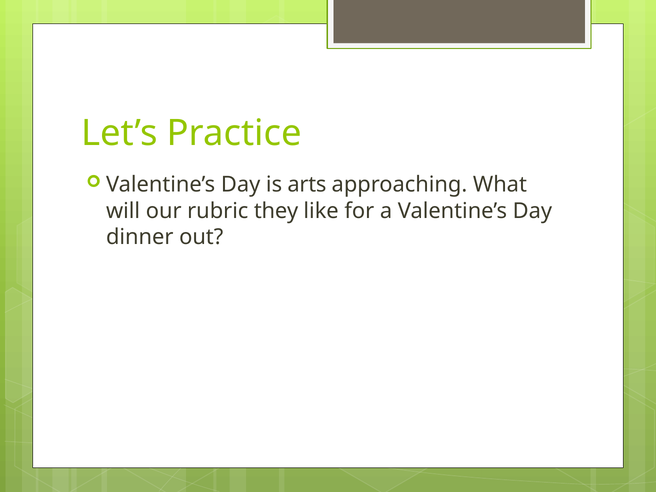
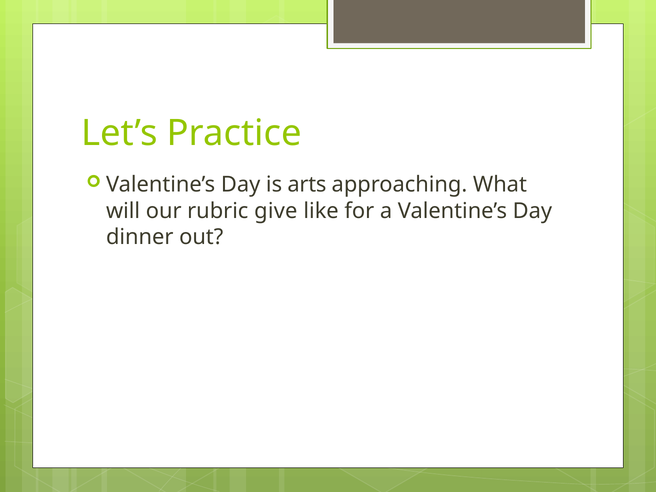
they: they -> give (276, 211)
